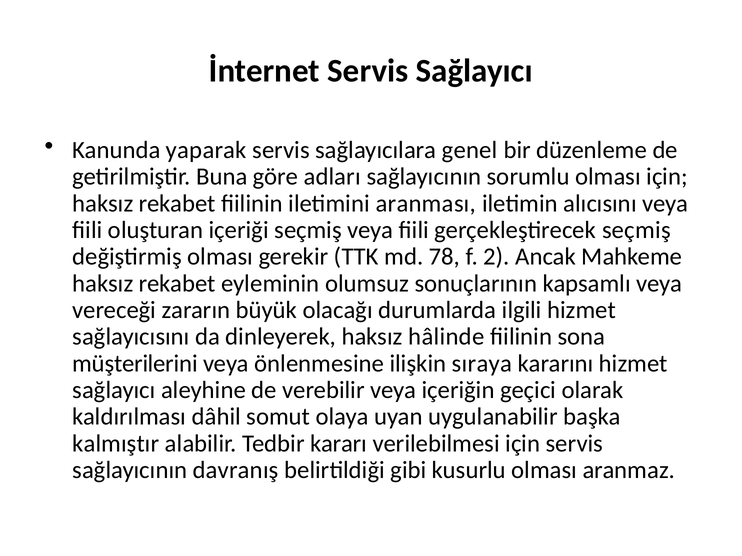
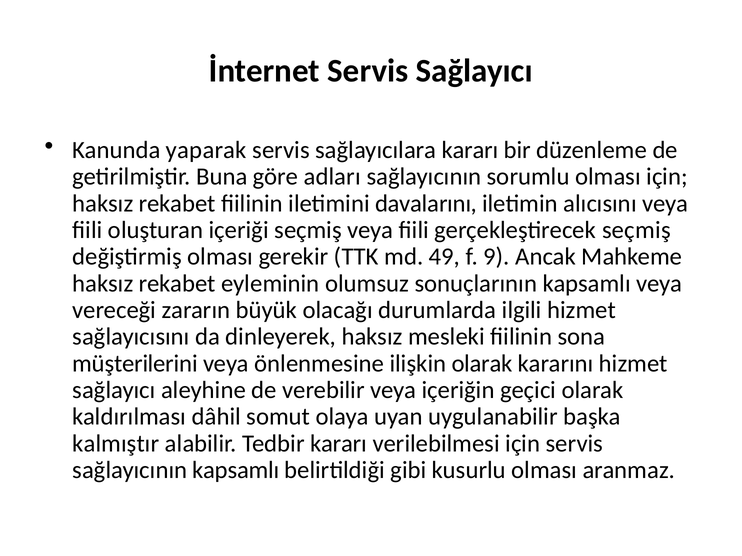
sağlayıcılara genel: genel -> kararı (470, 150)
aranması: aranması -> davalarını (426, 204)
78: 78 -> 49 (445, 257)
2: 2 -> 9 (497, 257)
hâlinde: hâlinde -> mesleki (447, 337)
ilişkin sıraya: sıraya -> olarak (482, 364)
sağlayıcının davranış: davranış -> kapsamlı (236, 471)
